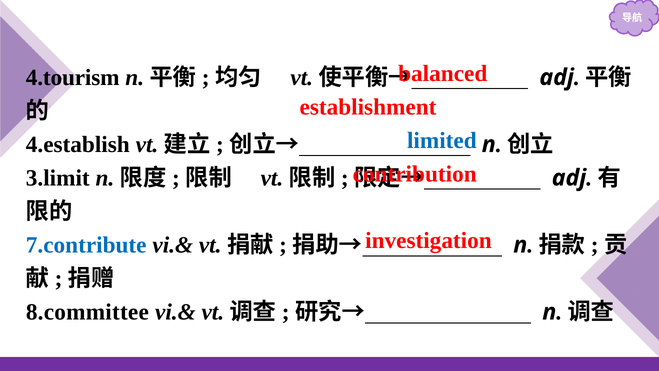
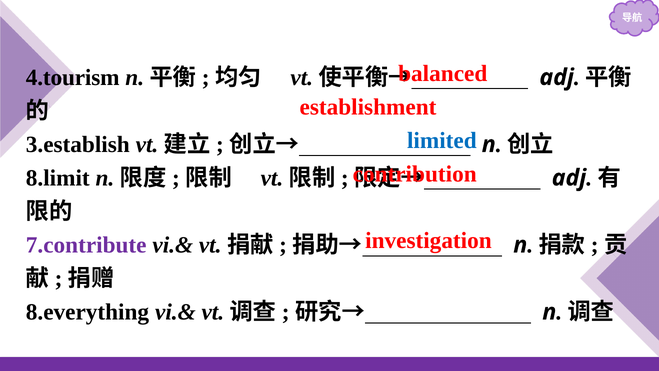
4.establish: 4.establish -> 3.establish (78, 144)
3.limit: 3.limit -> 8.limit (58, 178)
7.contribute colour: blue -> purple (86, 245)
8.committee: 8.committee -> 8.everything (87, 312)
